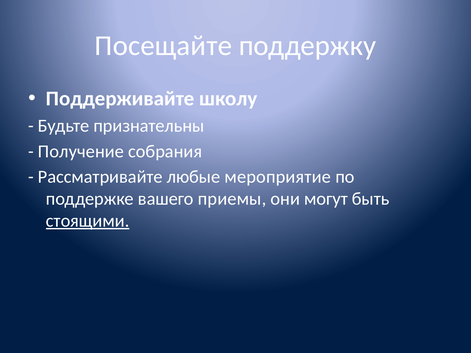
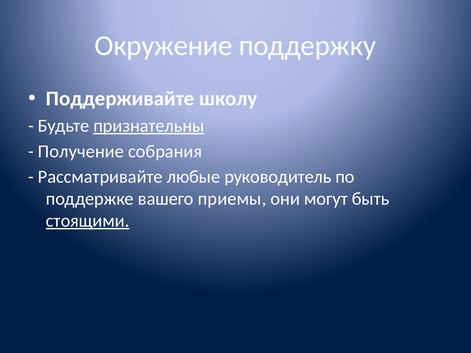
Посещайте: Посещайте -> Окружение (164, 46)
признательны underline: none -> present (149, 126)
мероприятие: мероприятие -> руководитель (278, 177)
